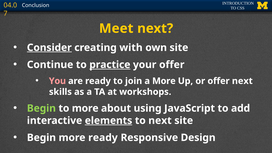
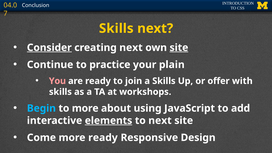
Meet: Meet -> Skills (116, 28)
creating with: with -> next (131, 48)
site underline: none -> present (179, 48)
practice underline: present -> none (110, 65)
your offer: offer -> plain (172, 65)
a More: More -> Skills (164, 81)
offer next: next -> with (242, 81)
Begin colour: light green -> light blue (41, 108)
Begin: Begin -> Come (41, 138)
